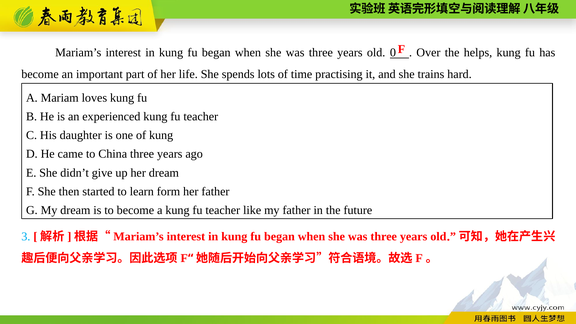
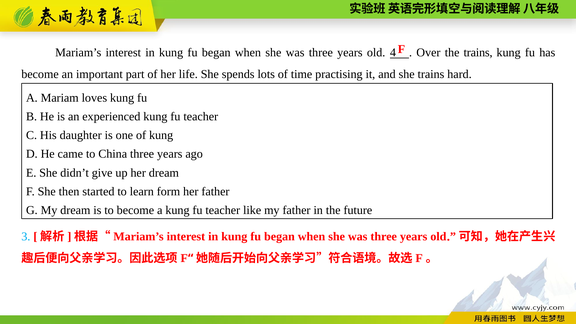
0: 0 -> 4 (393, 53)
the helps: helps -> trains (478, 53)
